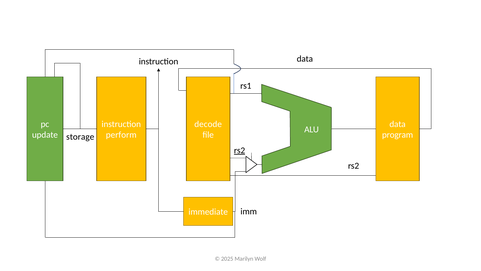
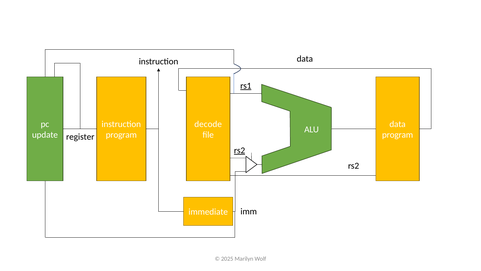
rs1 underline: none -> present (246, 86)
storage: storage -> register (80, 136)
perform: perform -> program (121, 135)
